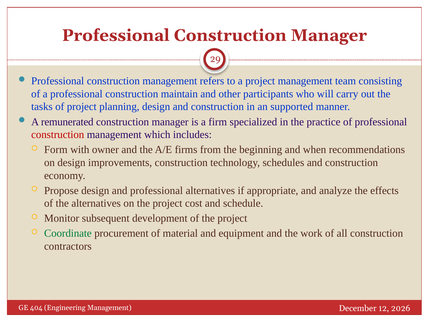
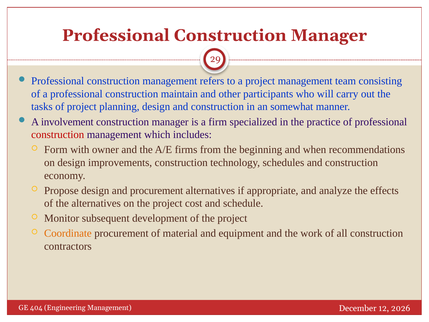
supported: supported -> somewhat (292, 107)
remunerated: remunerated -> involvement (67, 122)
and professional: professional -> procurement (157, 190)
Coordinate colour: green -> orange (68, 233)
